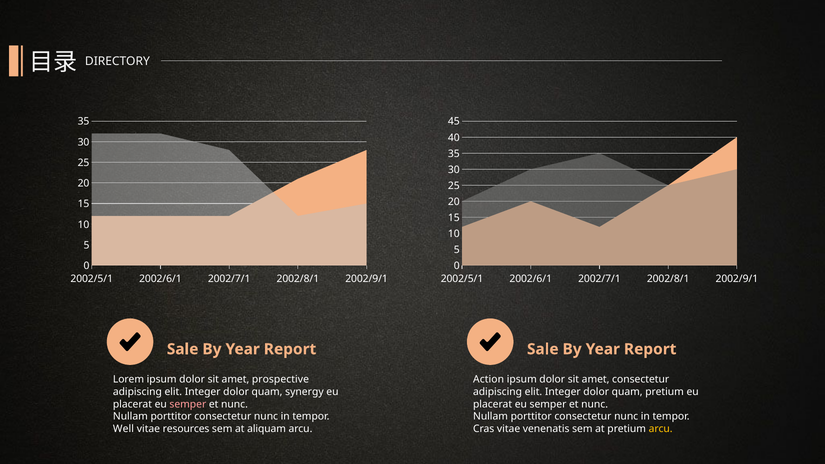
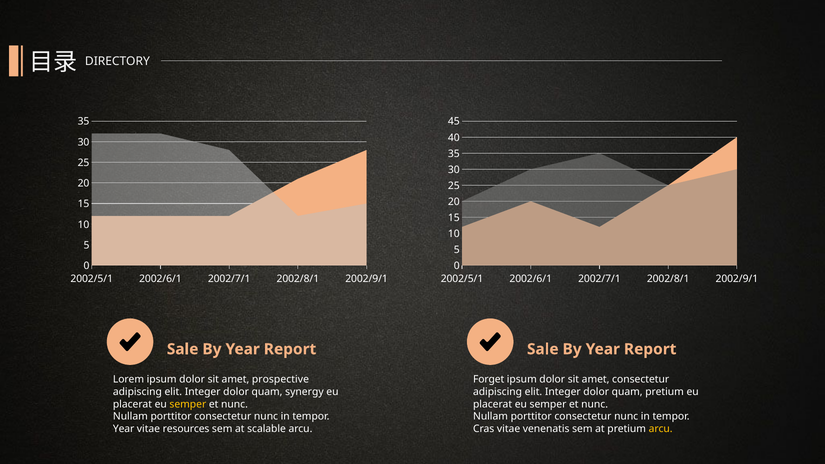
Action: Action -> Forget (489, 379)
semper colour: pink -> yellow (188, 404)
Well: Well -> Year (124, 429)
aliquam: aliquam -> scalable (267, 429)
